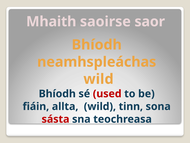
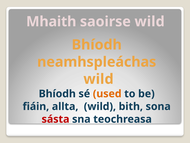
saoirse saor: saor -> wild (150, 22)
used colour: red -> orange (107, 93)
tinn: tinn -> bith (131, 106)
